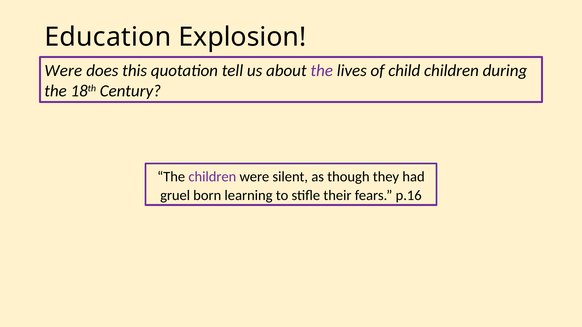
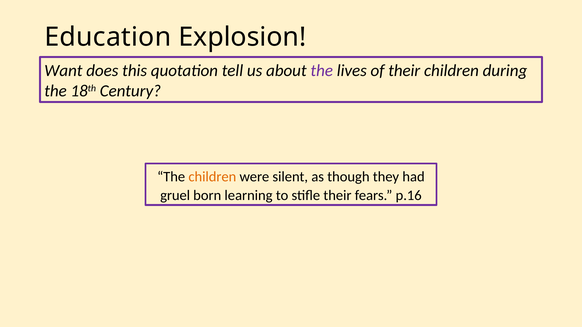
Were: Were -> Want (63, 71)
of child: child -> their (404, 71)
children colour: purple -> orange (212, 177)
